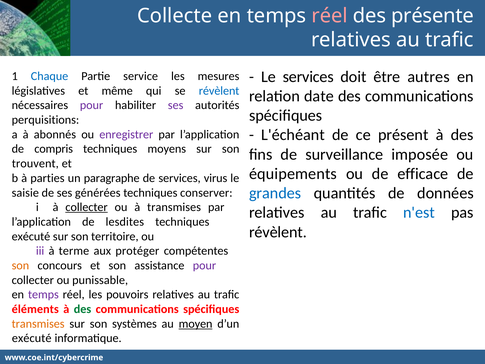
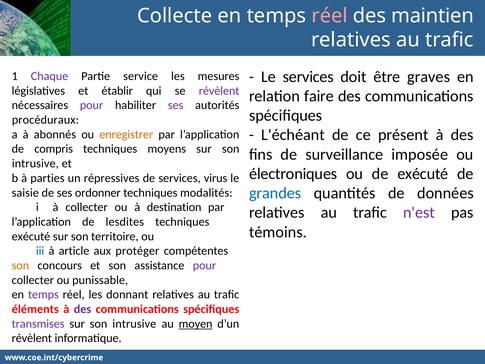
présente: présente -> maintien (433, 16)
autres: autres -> graves (429, 77)
Chaque colour: blue -> purple (50, 76)
même: même -> établir (117, 91)
révèlent colour: blue -> purple (219, 91)
date: date -> faire (319, 96)
perquisitions: perquisitions -> procéduraux (45, 120)
enregistrer colour: purple -> orange (126, 134)
trouvent: trouvent -> intrusive (35, 163)
équipements: équipements -> électroniques (293, 174)
de efficace: efficace -> exécuté (423, 174)
paragraphe: paragraphe -> répressives (112, 178)
générées: générées -> ordonner (98, 193)
conserver: conserver -> modalités (206, 193)
collecter underline: present -> none (87, 207)
à transmises: transmises -> destination (174, 207)
n'est colour: blue -> purple (419, 212)
révèlent: révèlent -> témoins (278, 232)
iii colour: purple -> blue (40, 251)
terme: terme -> article (74, 251)
pouvoirs: pouvoirs -> donnant (127, 294)
des colour: green -> purple (82, 309)
transmises colour: orange -> purple (38, 323)
systèmes: systèmes -> intrusive (134, 323)
exécuté: exécuté -> révèlent (32, 338)
